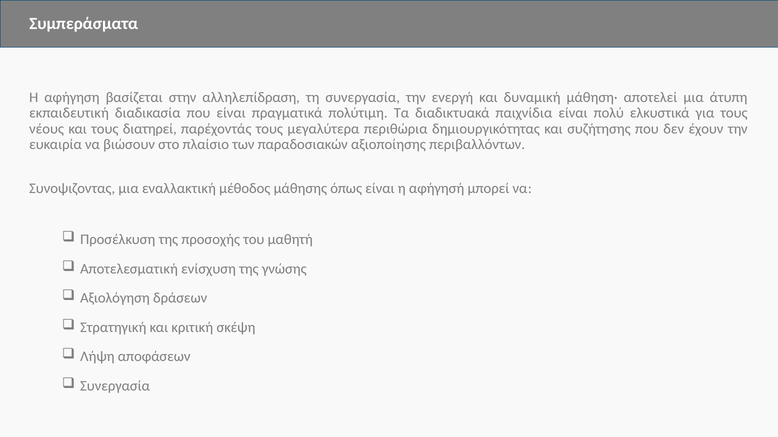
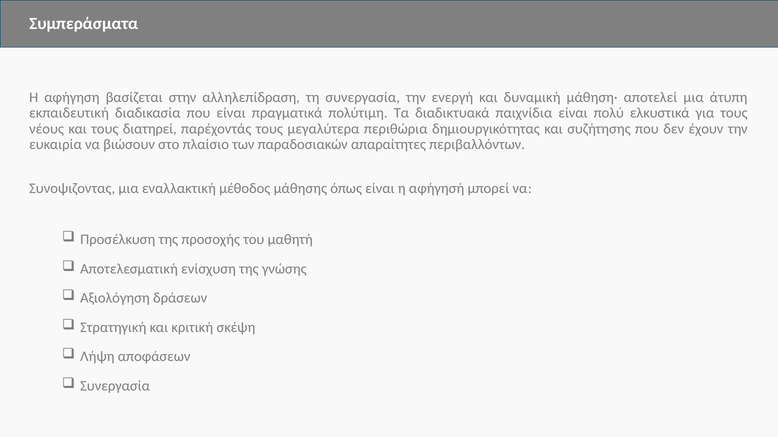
αξιοποίησης: αξιοποίησης -> απαραίτητες (388, 145)
